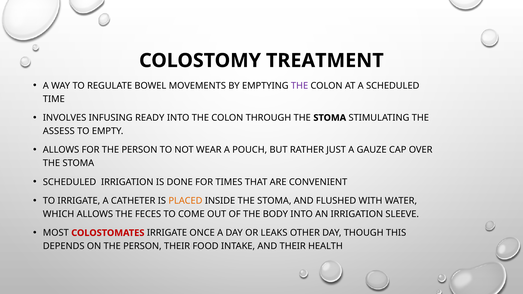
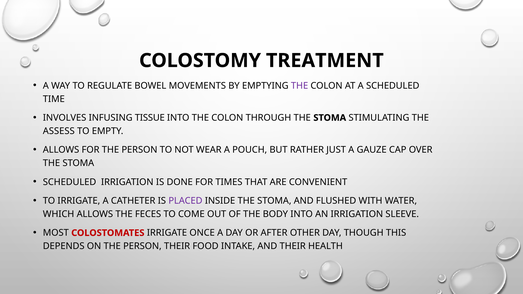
READY: READY -> TISSUE (150, 118)
PLACED colour: orange -> purple (185, 201)
LEAKS: LEAKS -> AFTER (274, 233)
